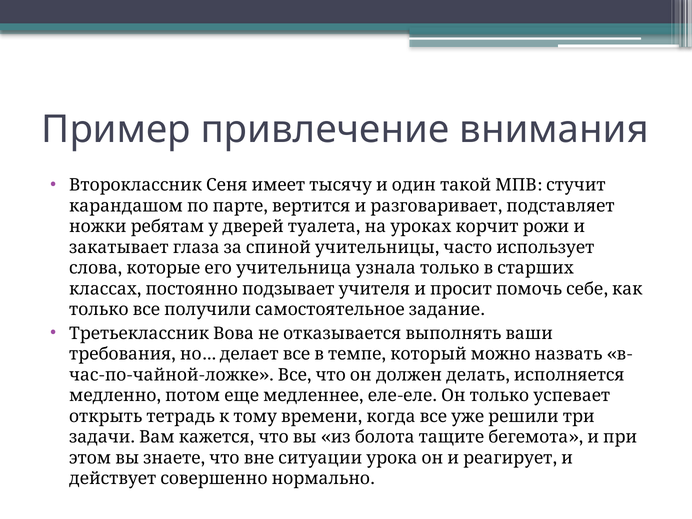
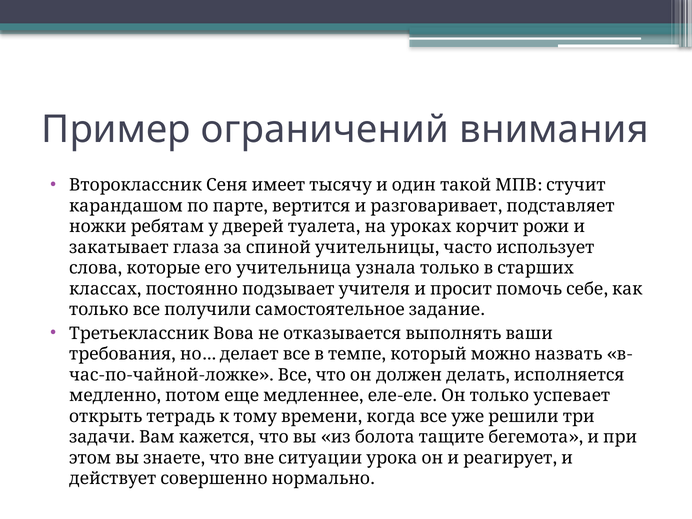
привлечение: привлечение -> ограничений (325, 130)
